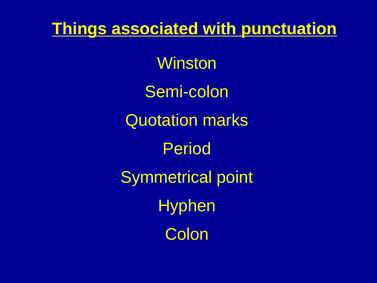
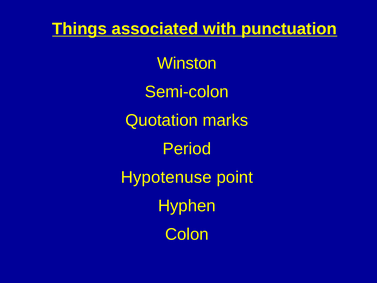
Symmetrical: Symmetrical -> Hypotenuse (166, 177)
